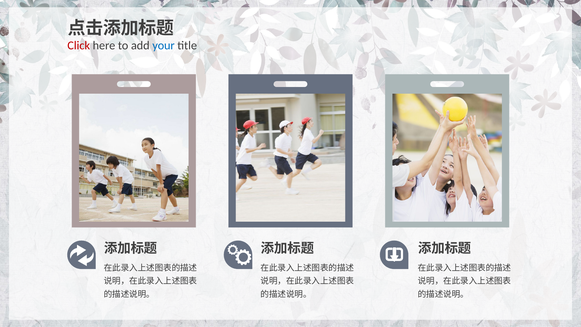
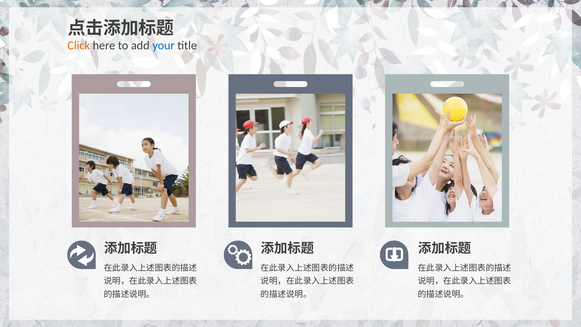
Click colour: red -> orange (79, 46)
